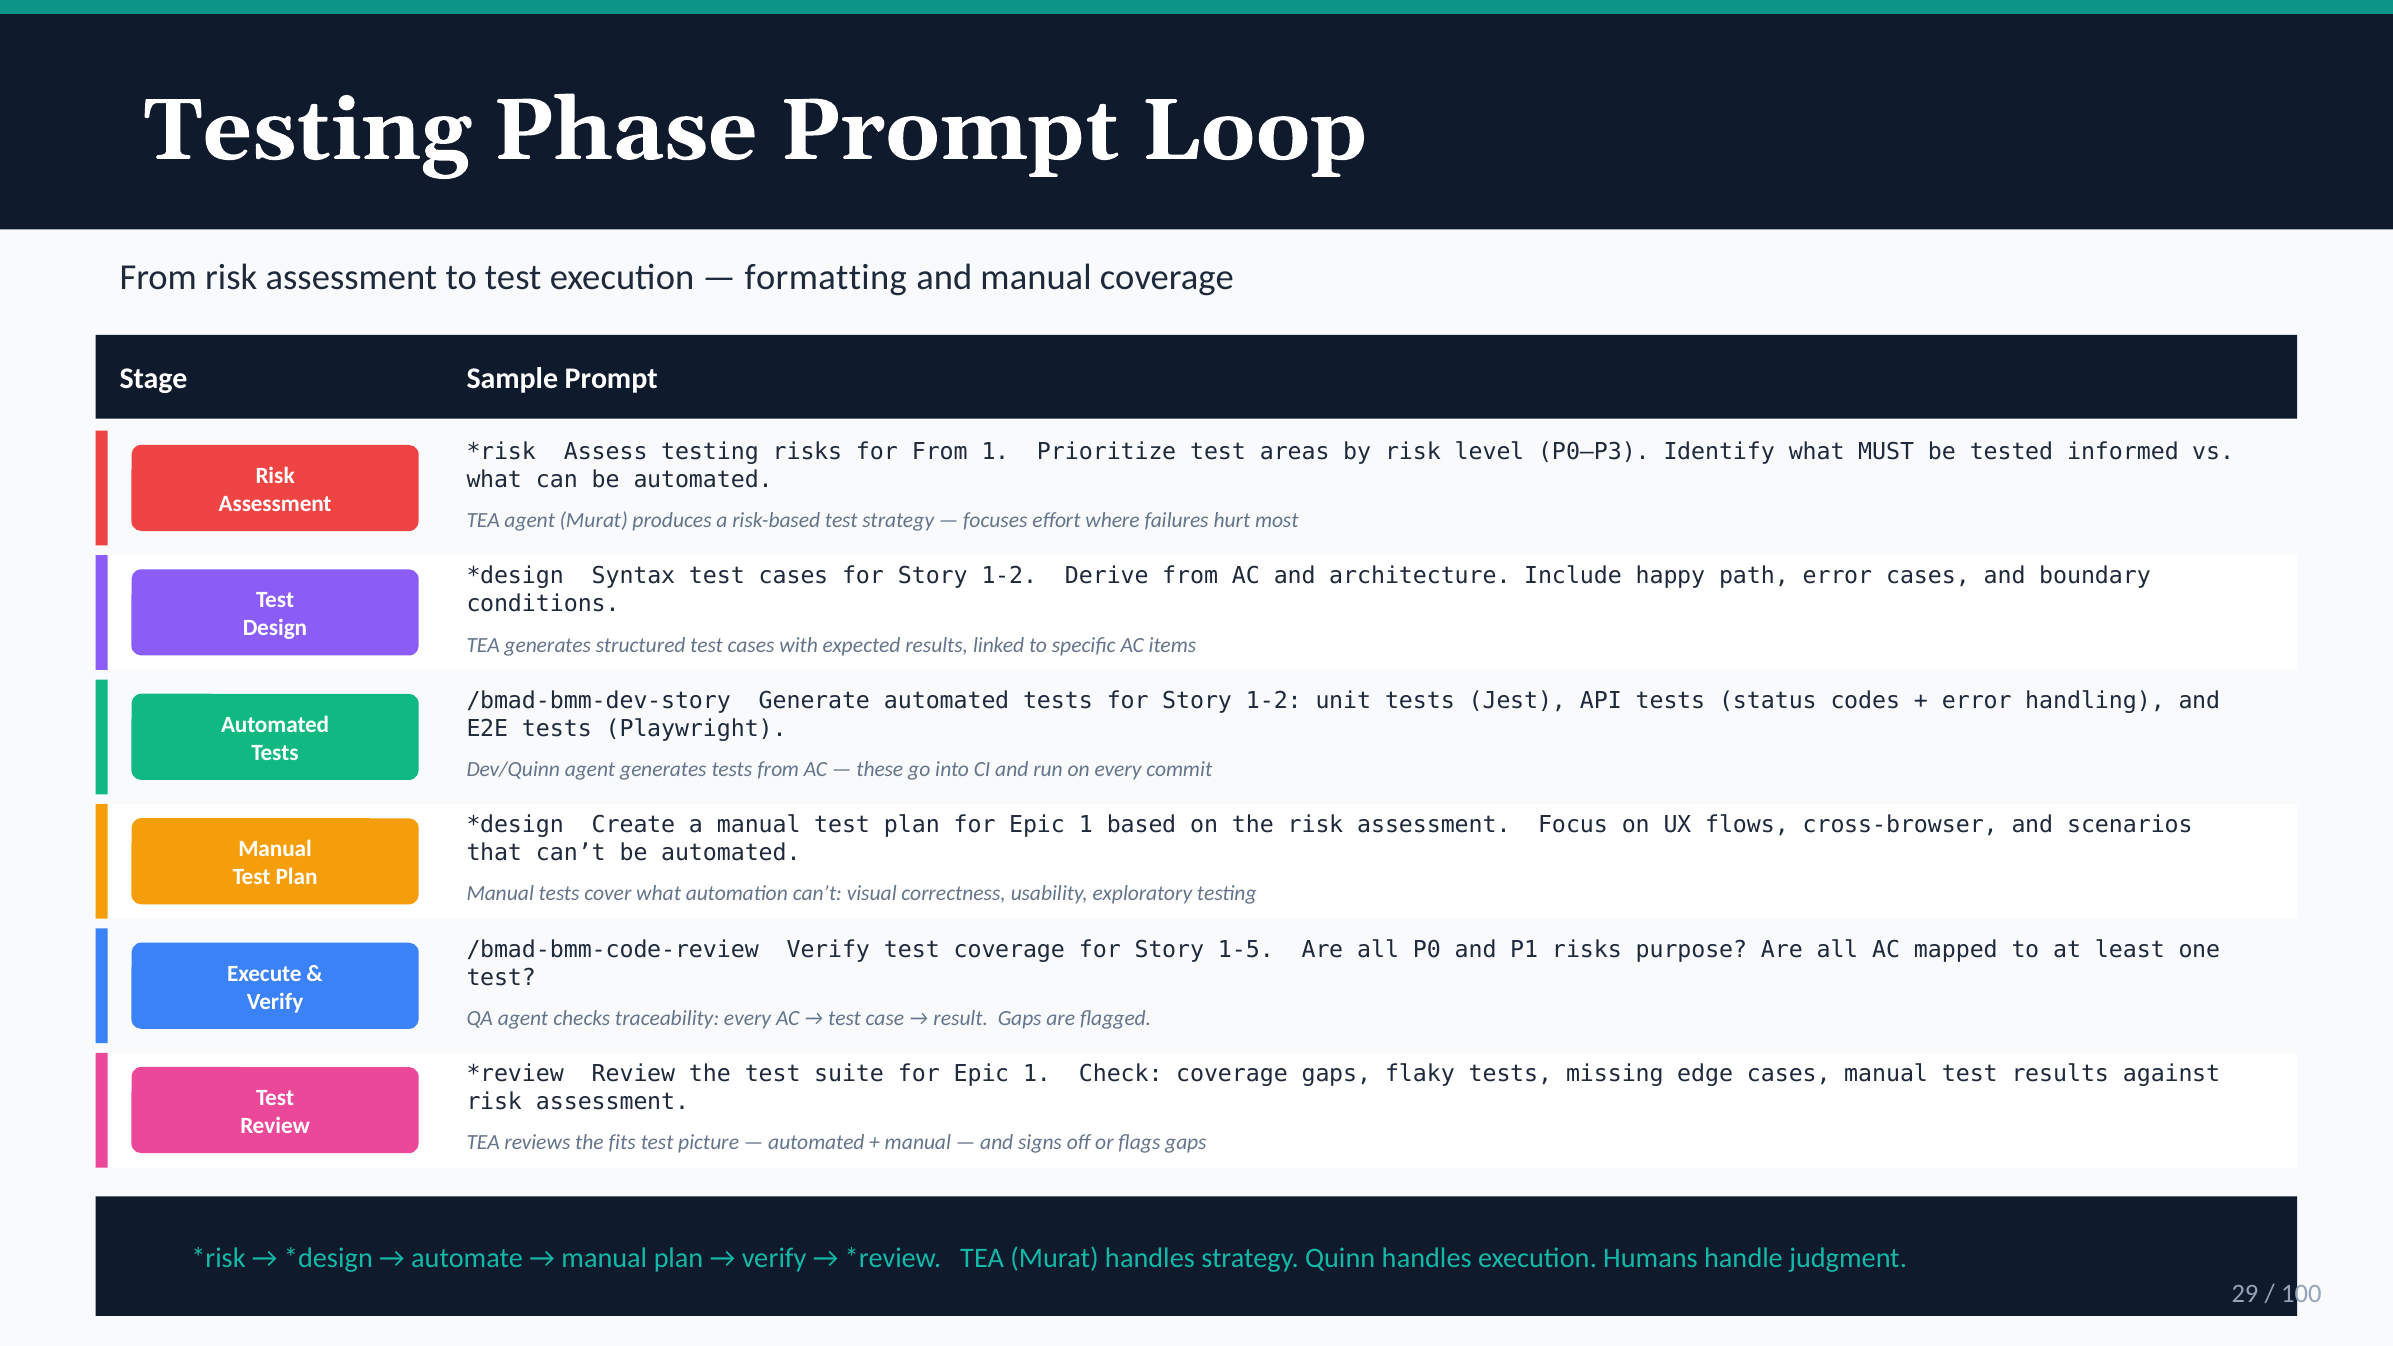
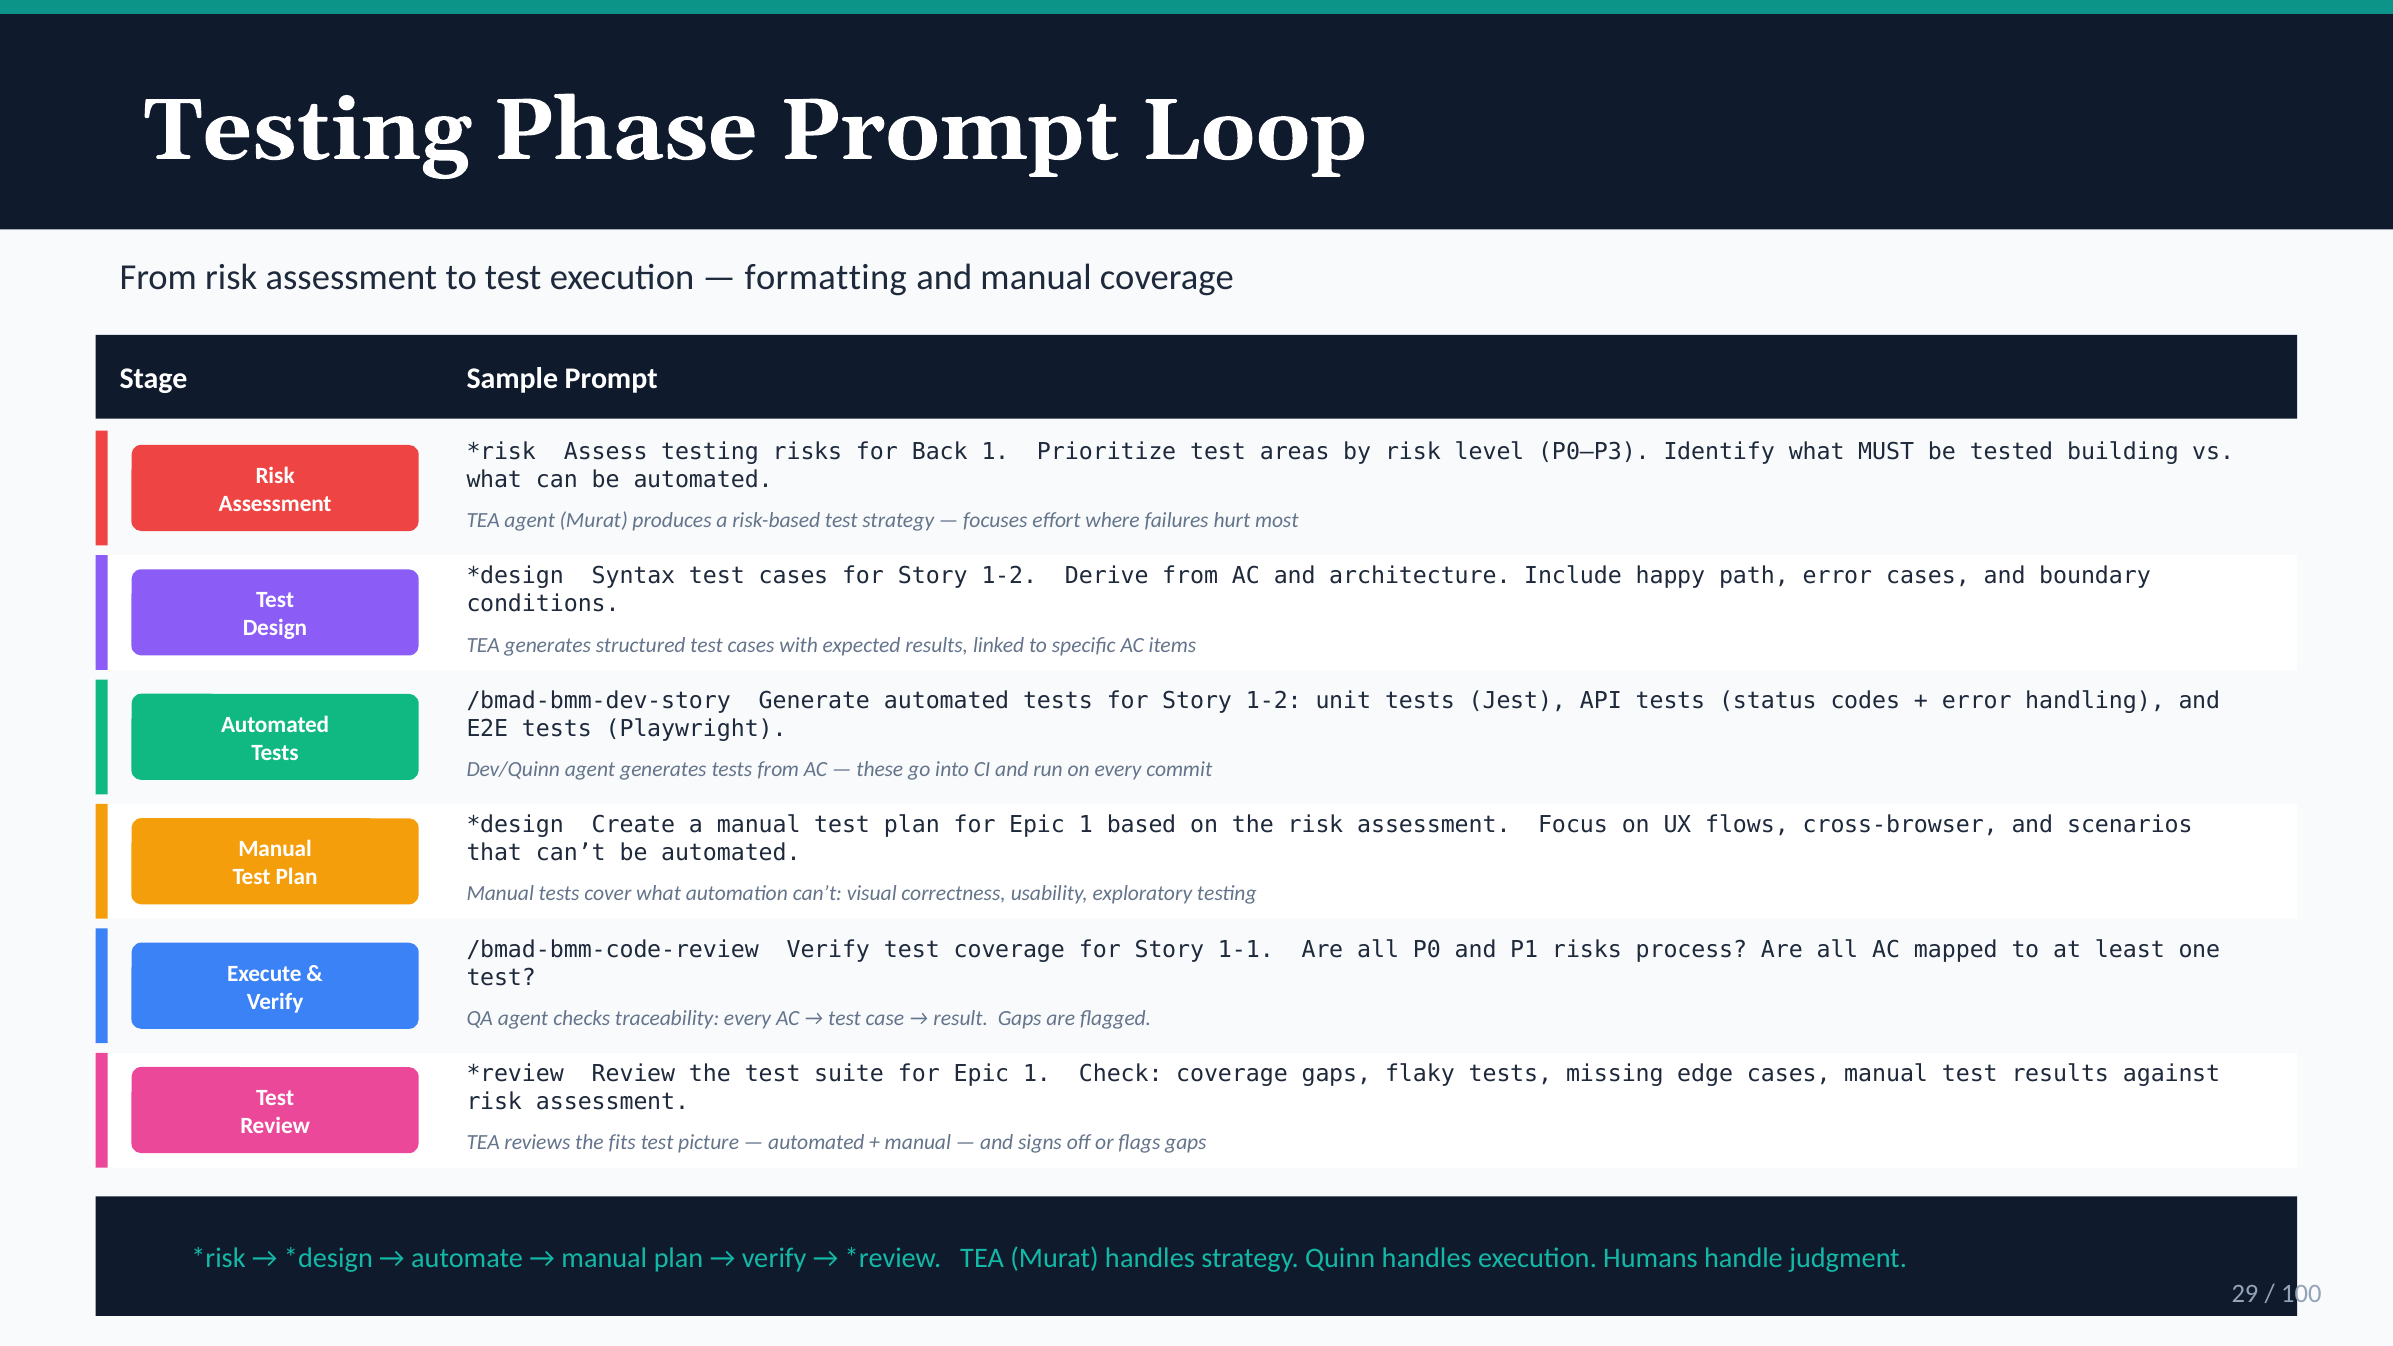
for From: From -> Back (940, 452)
informed: informed -> building (2123, 452)
1-5: 1-5 -> 1-1 (1246, 950)
purpose: purpose -> process (1691, 950)
